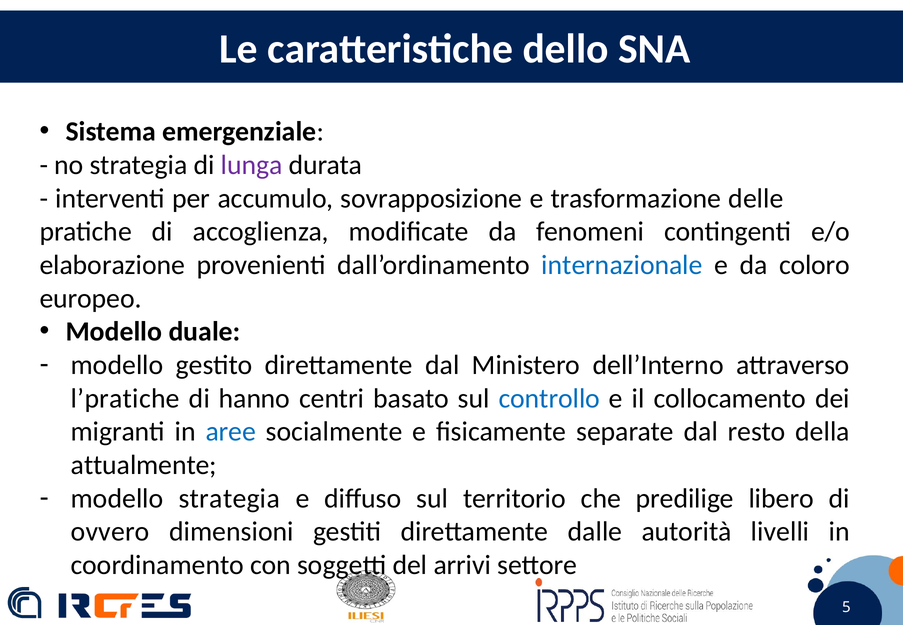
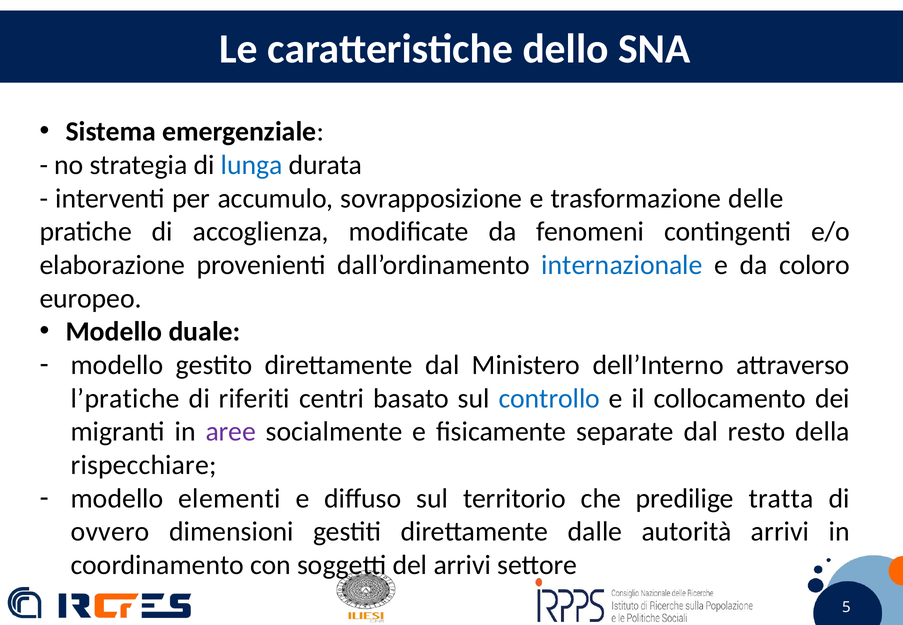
lunga colour: purple -> blue (252, 165)
hanno: hanno -> riferiti (254, 399)
aree colour: blue -> purple (231, 432)
attualmente: attualmente -> rispecchiare (144, 465)
modello strategia: strategia -> elementi (229, 499)
libero: libero -> tratta (781, 499)
autorità livelli: livelli -> arrivi (780, 532)
